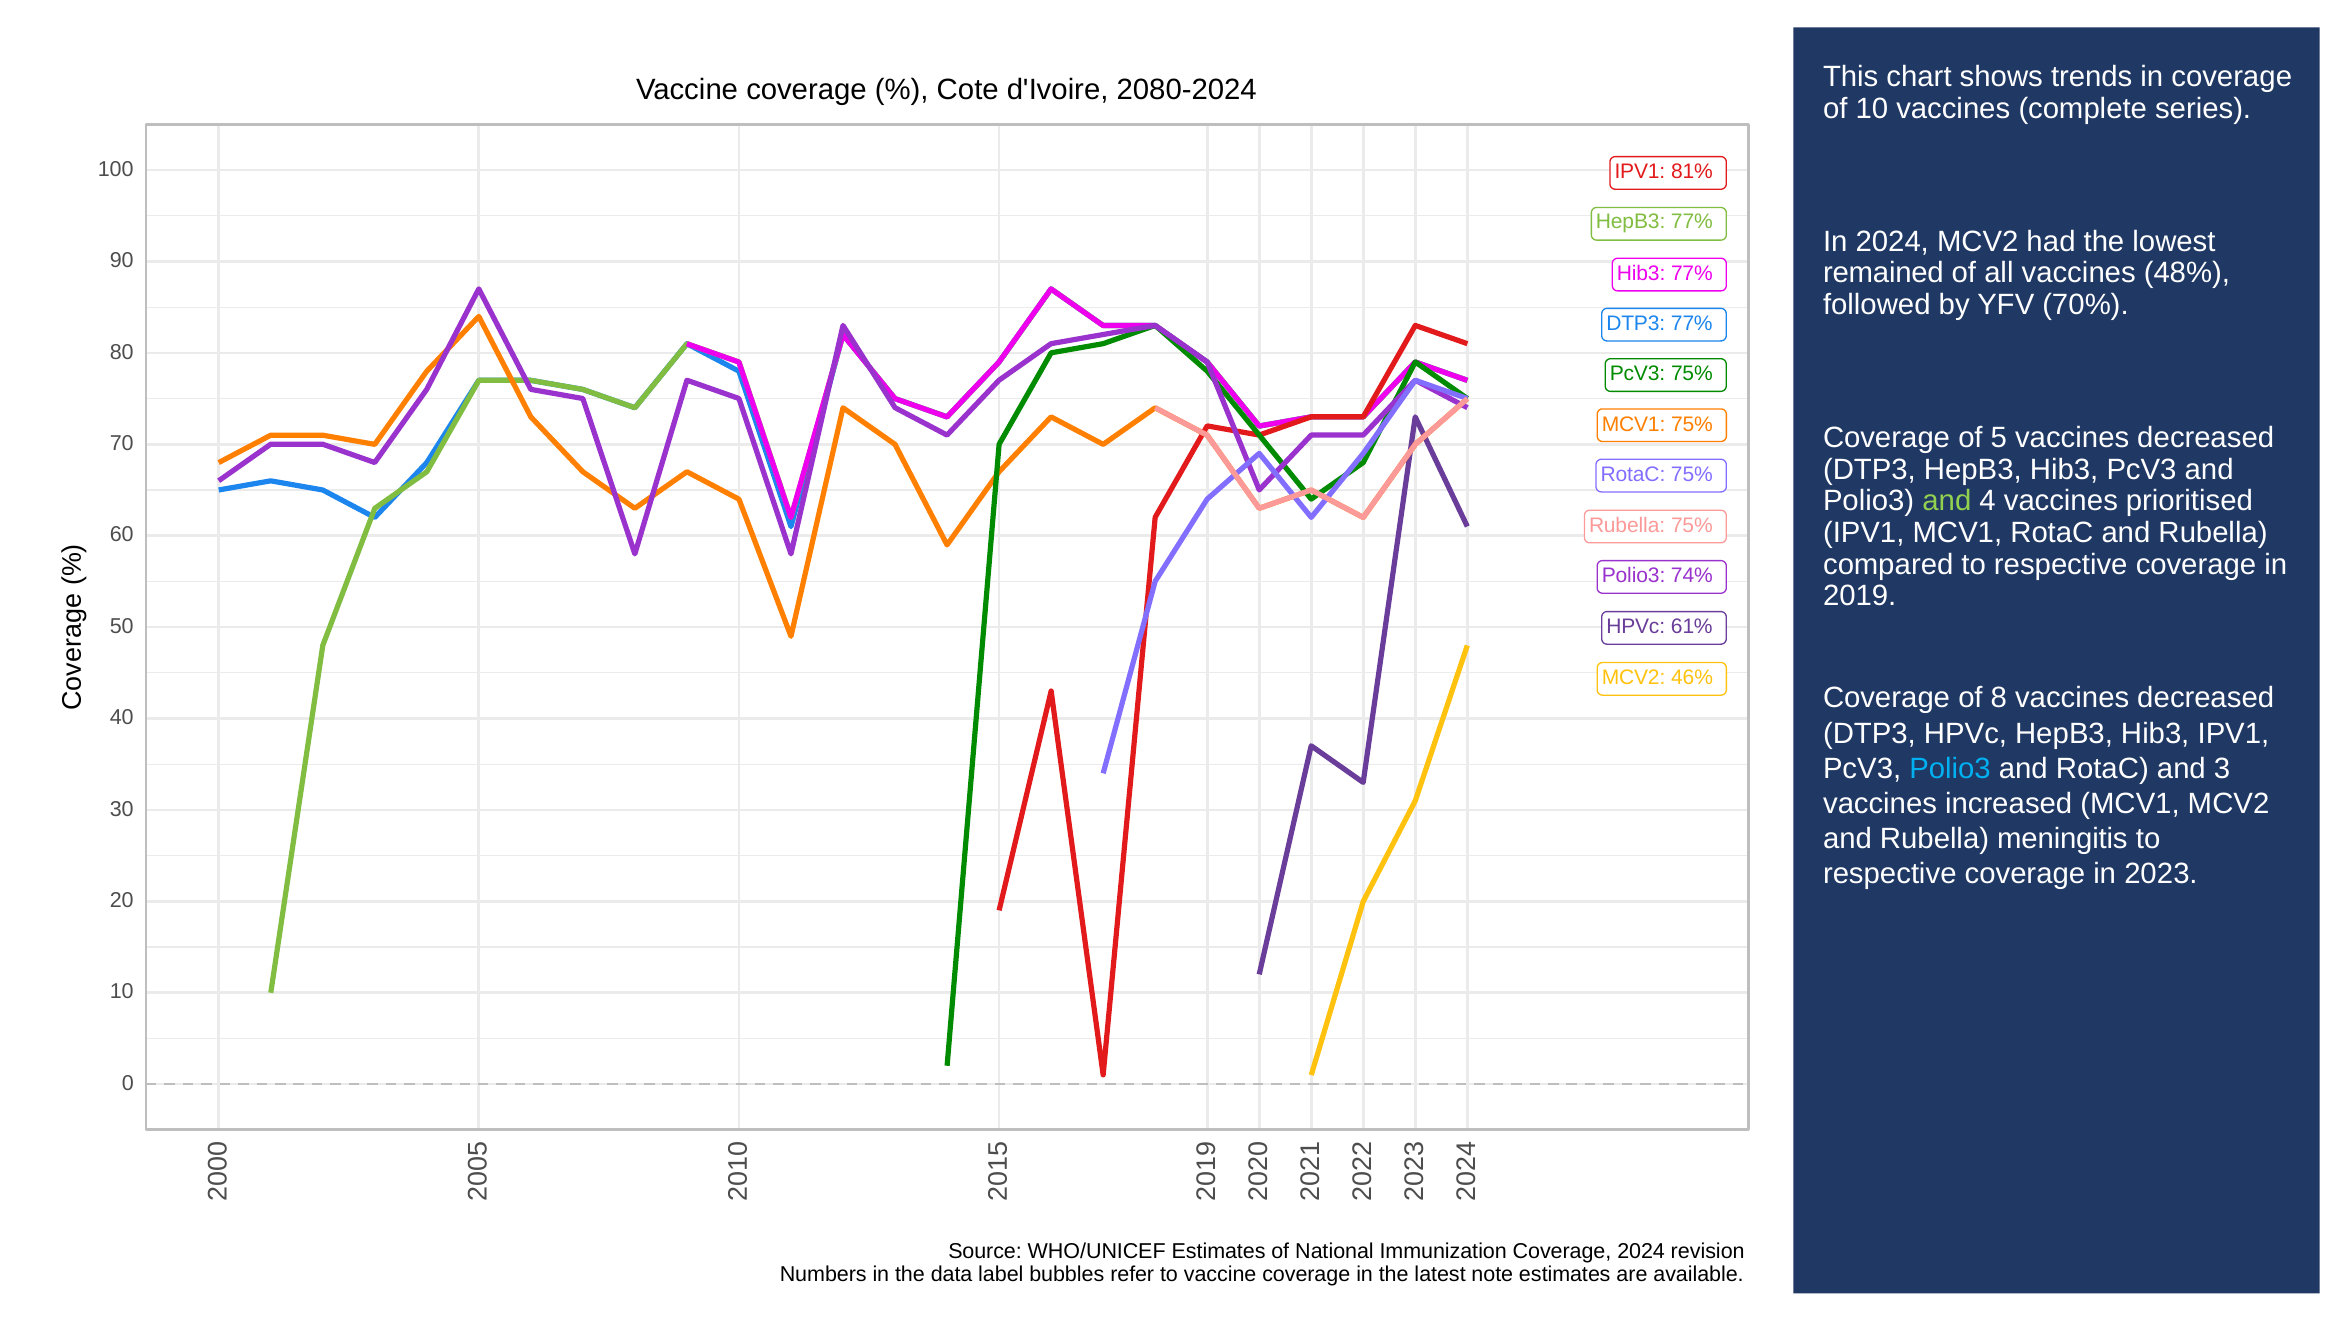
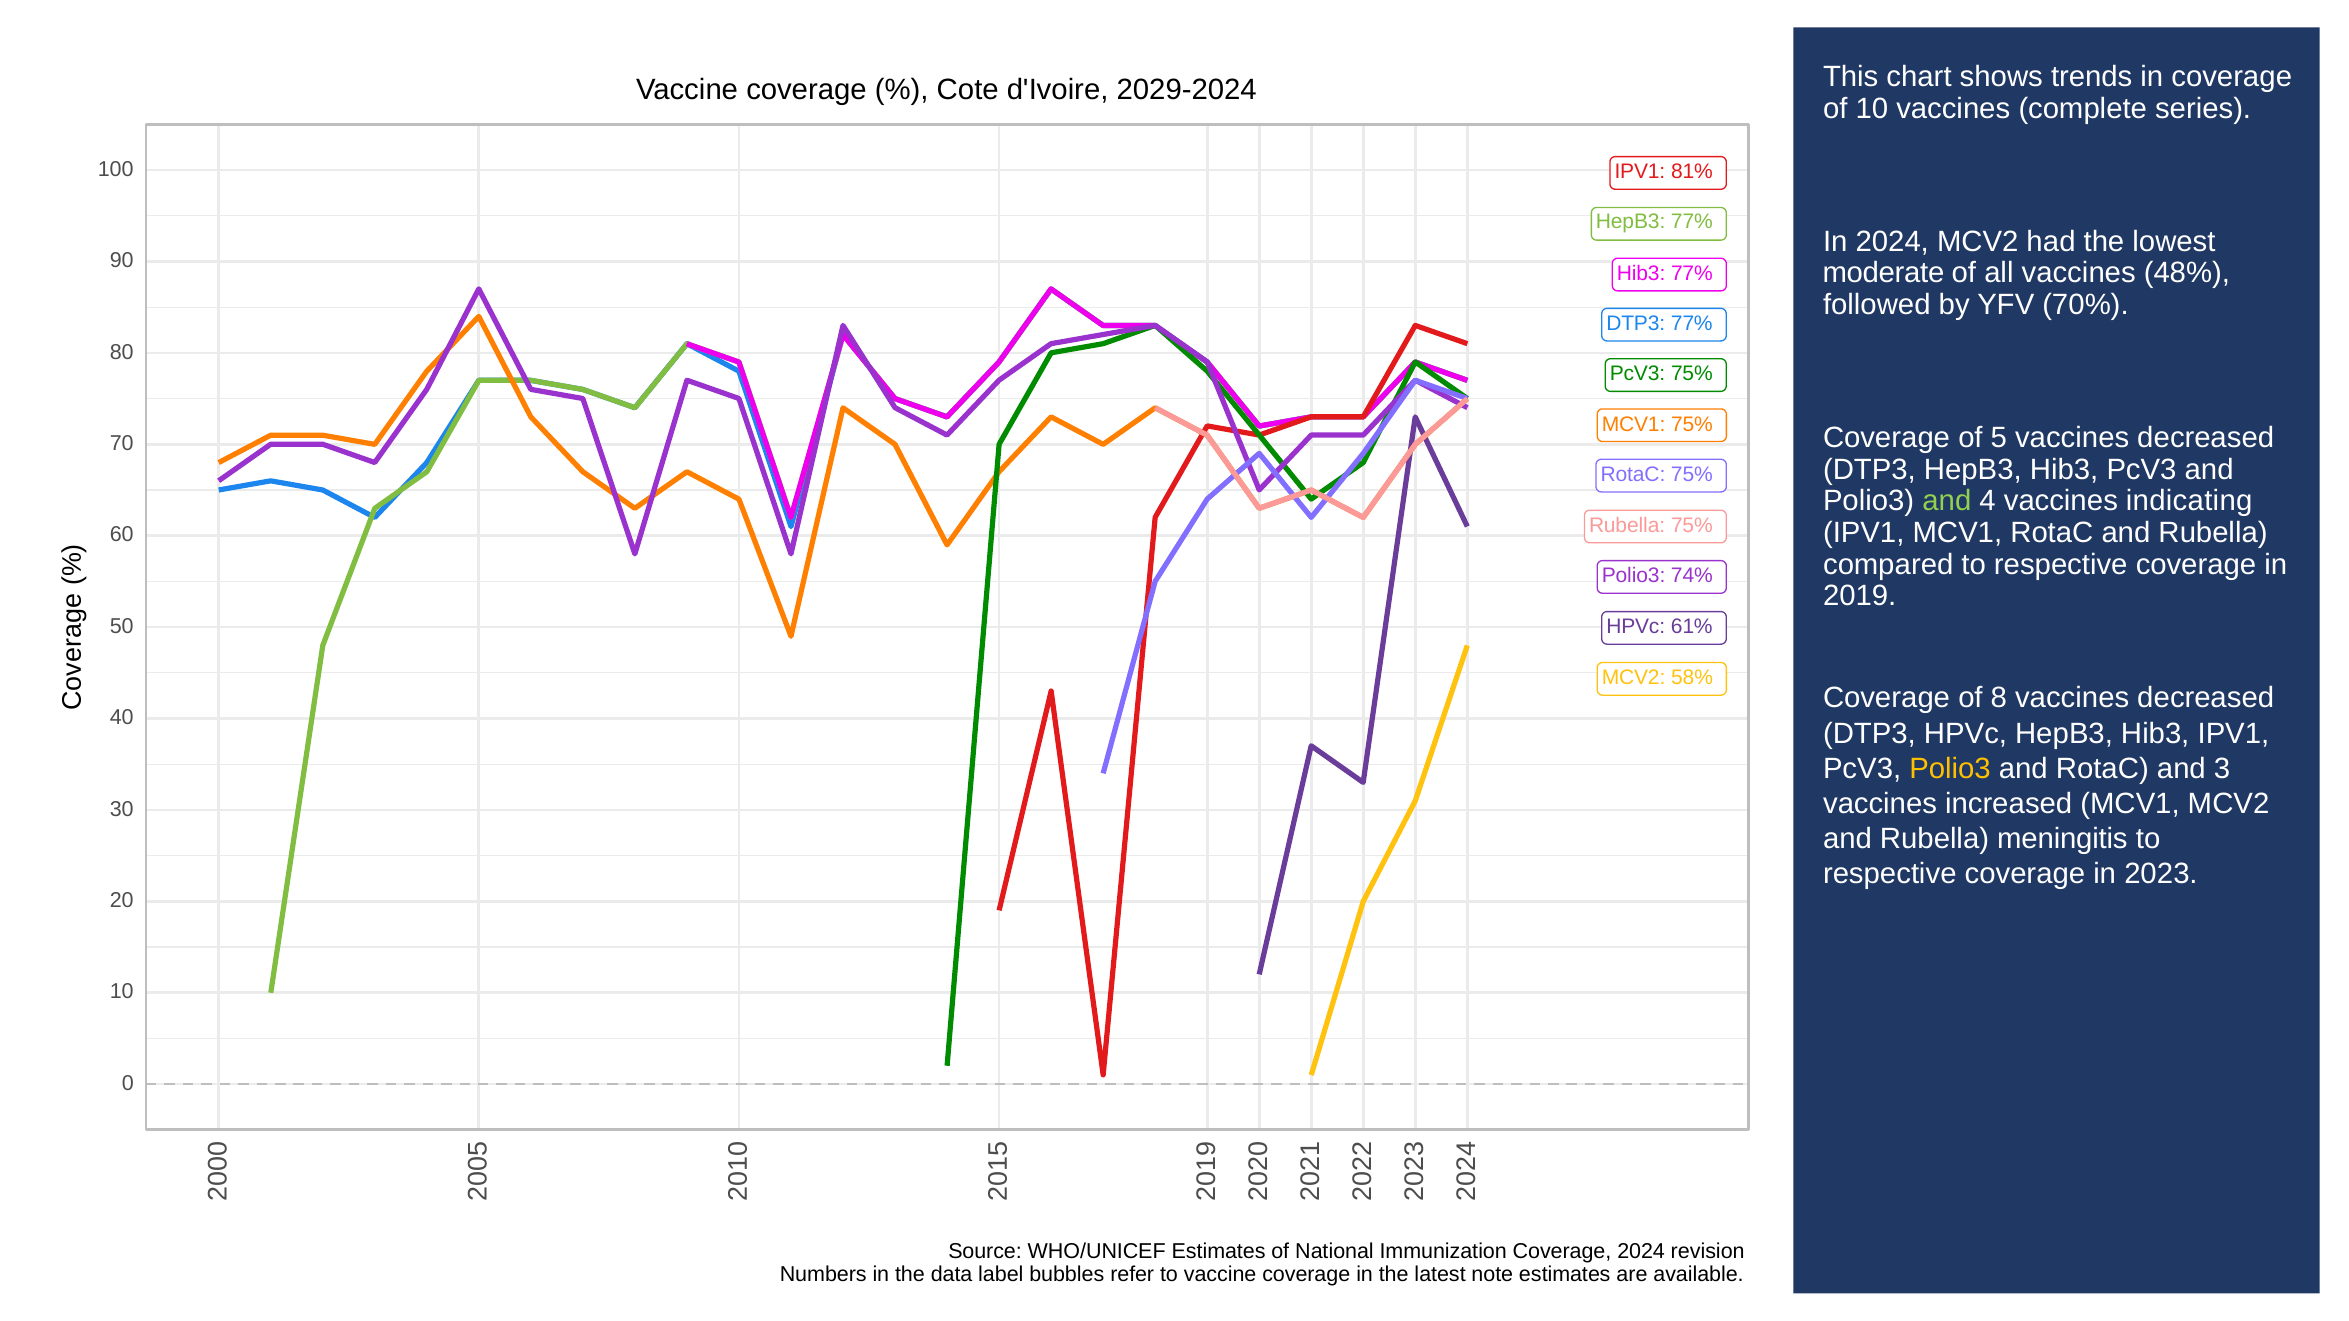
2080-2024: 2080-2024 -> 2029-2024 (1187, 90)
remained: remained -> moderate (1883, 273)
prioritised: prioritised -> indicating (2189, 501)
46%: 46% -> 58% (1692, 678)
Polio3 colour: light blue -> yellow (1950, 769)
